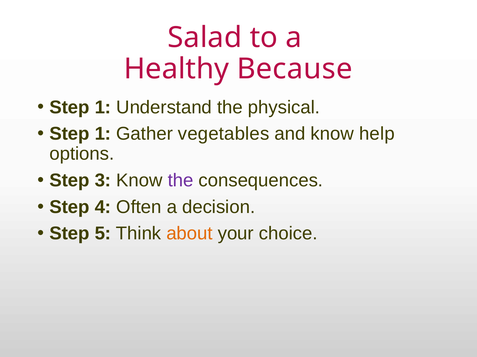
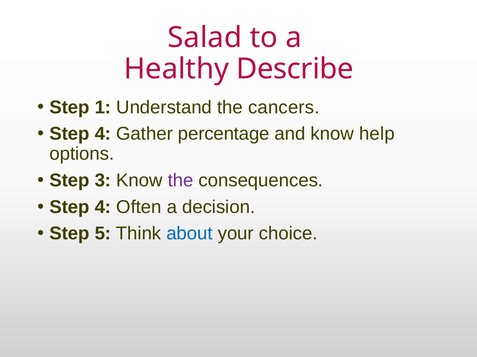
Because: Because -> Describe (295, 69)
physical: physical -> cancers (284, 107)
1: 1 -> 4 (103, 134)
vegetables: vegetables -> percentage (224, 134)
about colour: orange -> blue (190, 234)
